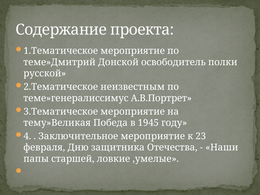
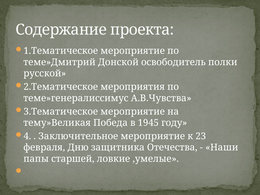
неизвестным: неизвестным -> мероприятия (133, 87)
А.В.Портрет: А.В.Портрет -> А.В.Чувства (161, 98)
